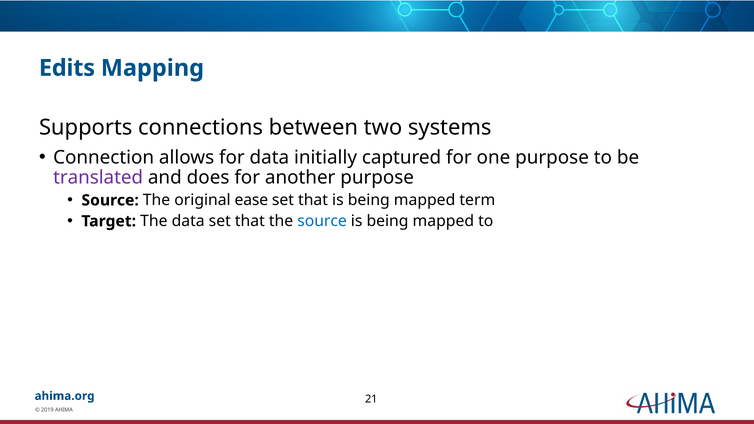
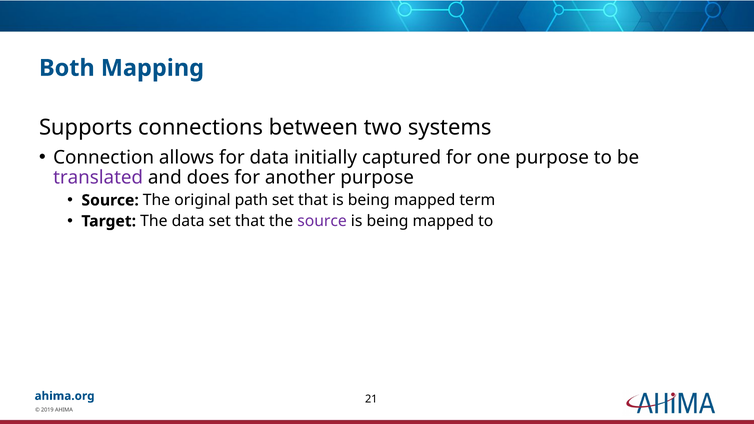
Edits: Edits -> Both (67, 68)
ease: ease -> path (251, 200)
source colour: blue -> purple (322, 221)
